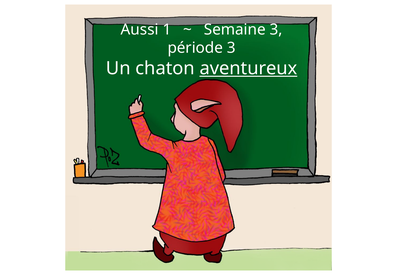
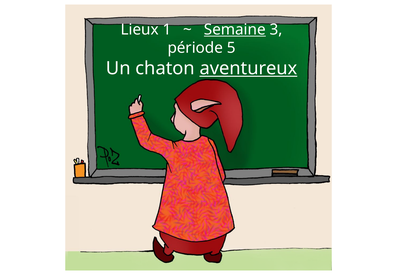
Aussi: Aussi -> Lieux (140, 30)
Semaine underline: none -> present (235, 30)
période 3: 3 -> 5 (231, 48)
